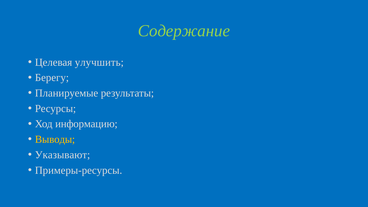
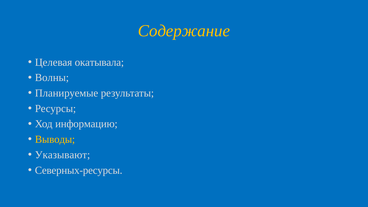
Содержание colour: light green -> yellow (184, 31)
улучшить: улучшить -> окатывала (99, 62)
Берегу: Берегу -> Волны (52, 78)
Примеры-ресурсы: Примеры-ресурсы -> Северных-ресурсы (79, 170)
